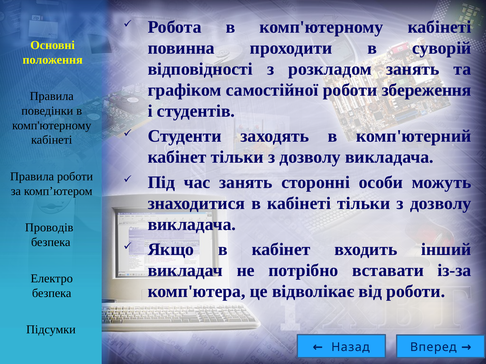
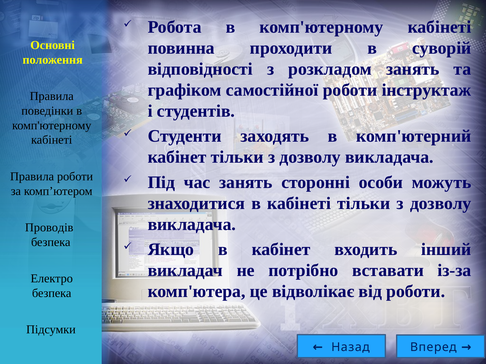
збереження: збереження -> інструктаж (426, 90)
